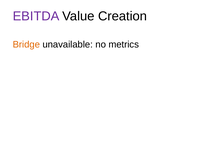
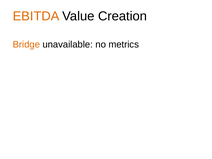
EBITDA colour: purple -> orange (36, 16)
